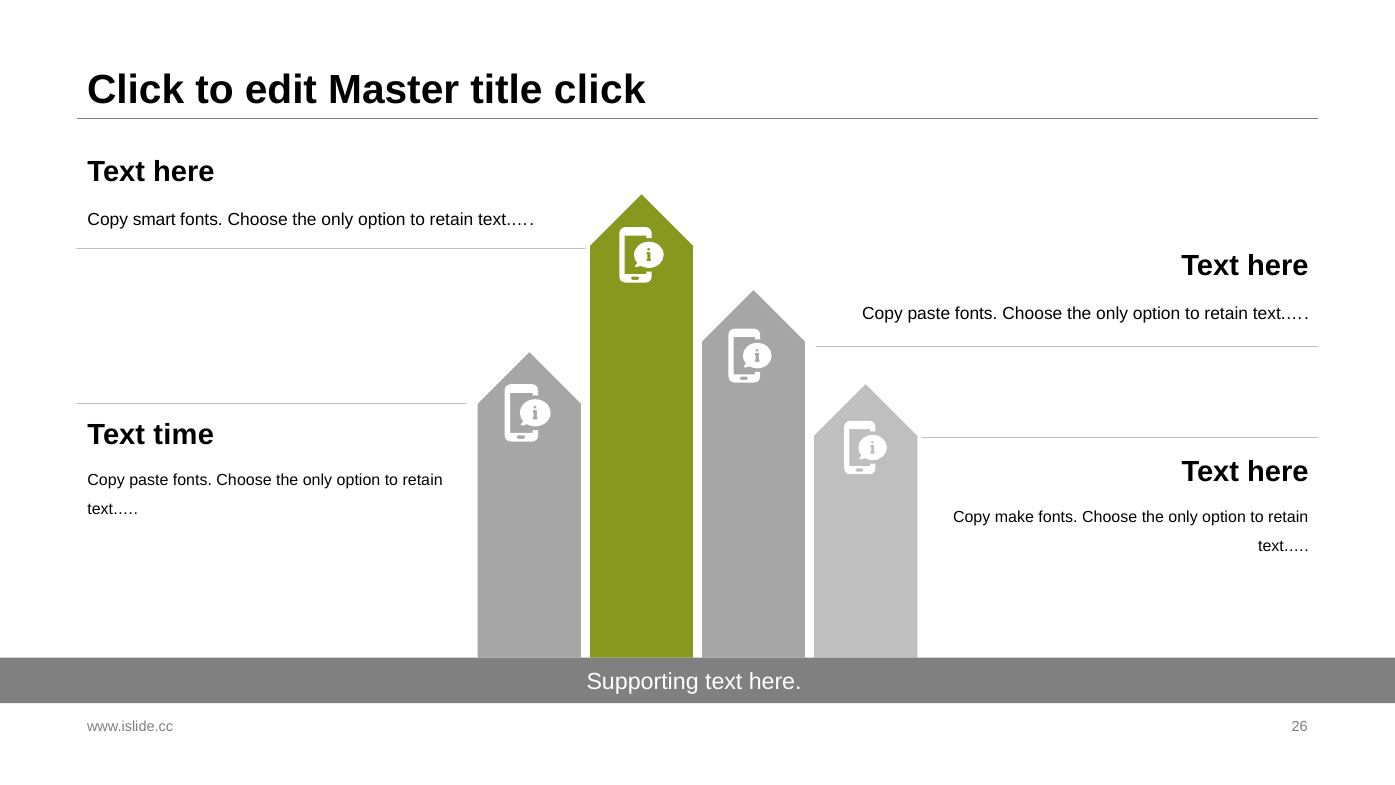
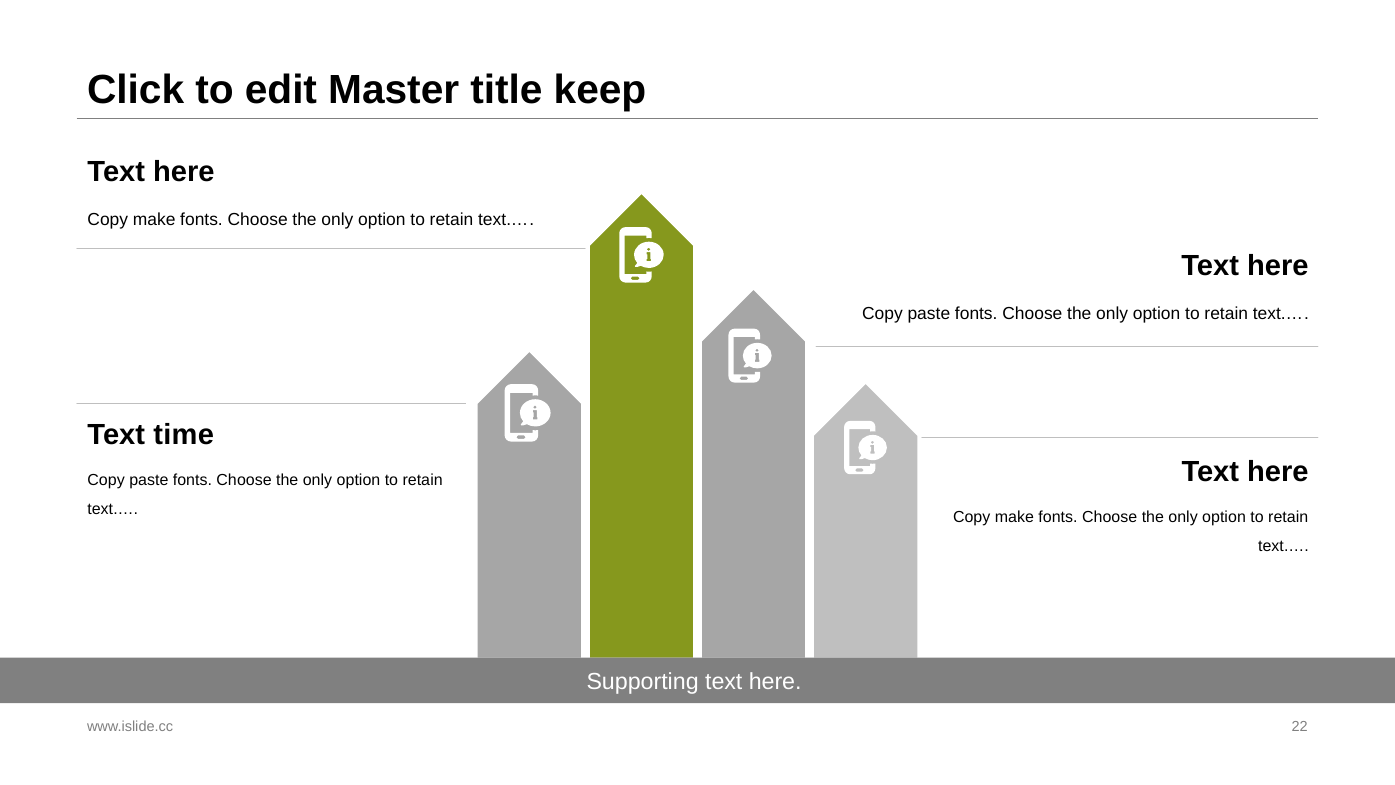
title click: click -> keep (600, 90)
smart: smart -> make (154, 220)
26: 26 -> 22 (1300, 727)
